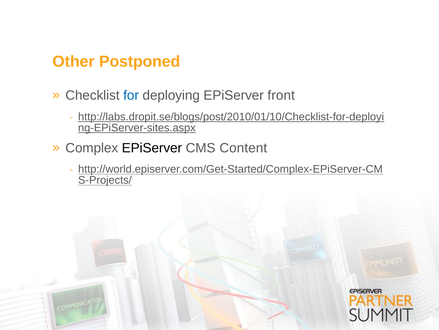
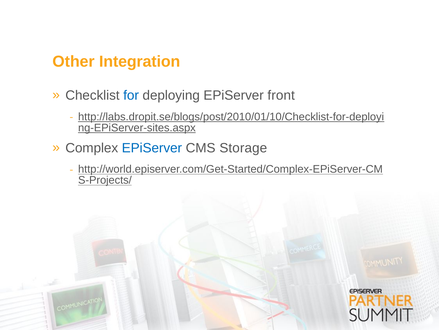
Postponed: Postponed -> Integration (140, 61)
EPiServer colour: black -> blue (152, 148)
Content: Content -> Storage (243, 148)
